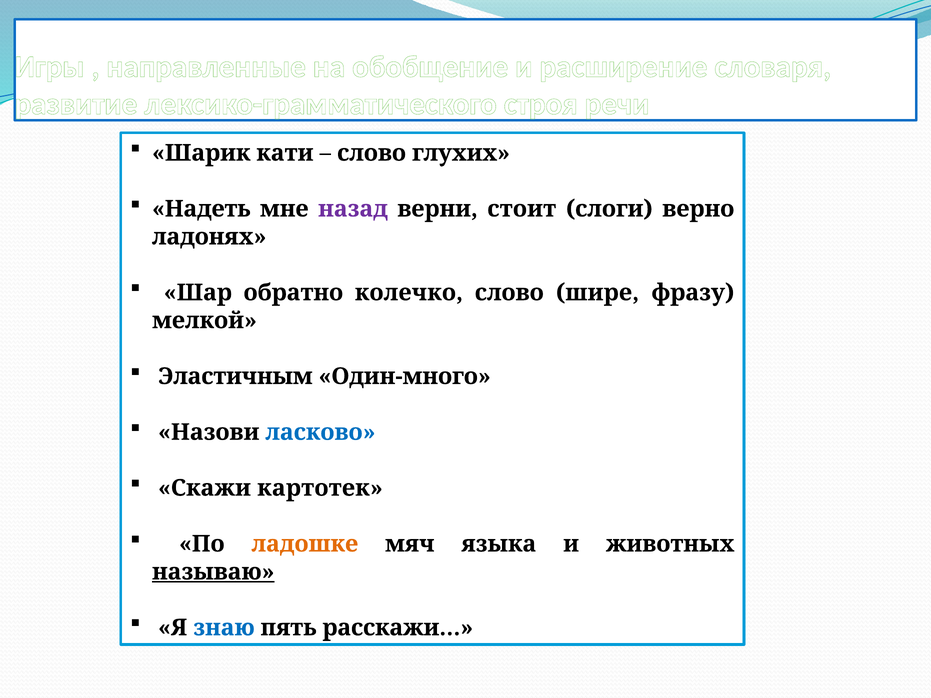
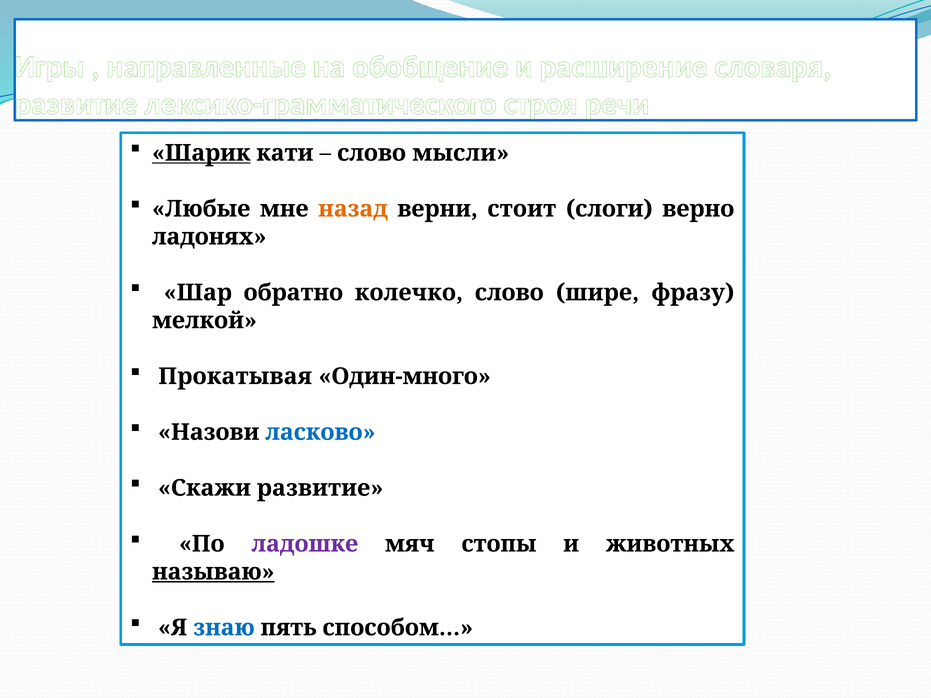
Шарик underline: none -> present (201, 153)
глухих: глухих -> мысли (461, 153)
Надеть: Надеть -> Любые (201, 209)
назад colour: purple -> orange (353, 209)
Эластичным: Эластичным -> Прокатывая (235, 376)
Скажи картотек: картотек -> развитие (320, 488)
ладошке colour: orange -> purple (305, 544)
языка: языка -> стопы (499, 544)
расскажи…: расскажи… -> способом… (398, 628)
